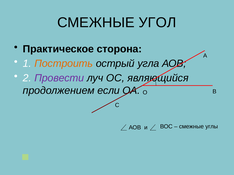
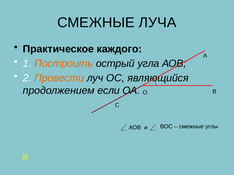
УГОЛ: УГОЛ -> ЛУЧА (157, 23)
сторона: сторона -> каждого (119, 49)
Провести colour: purple -> orange (59, 78)
